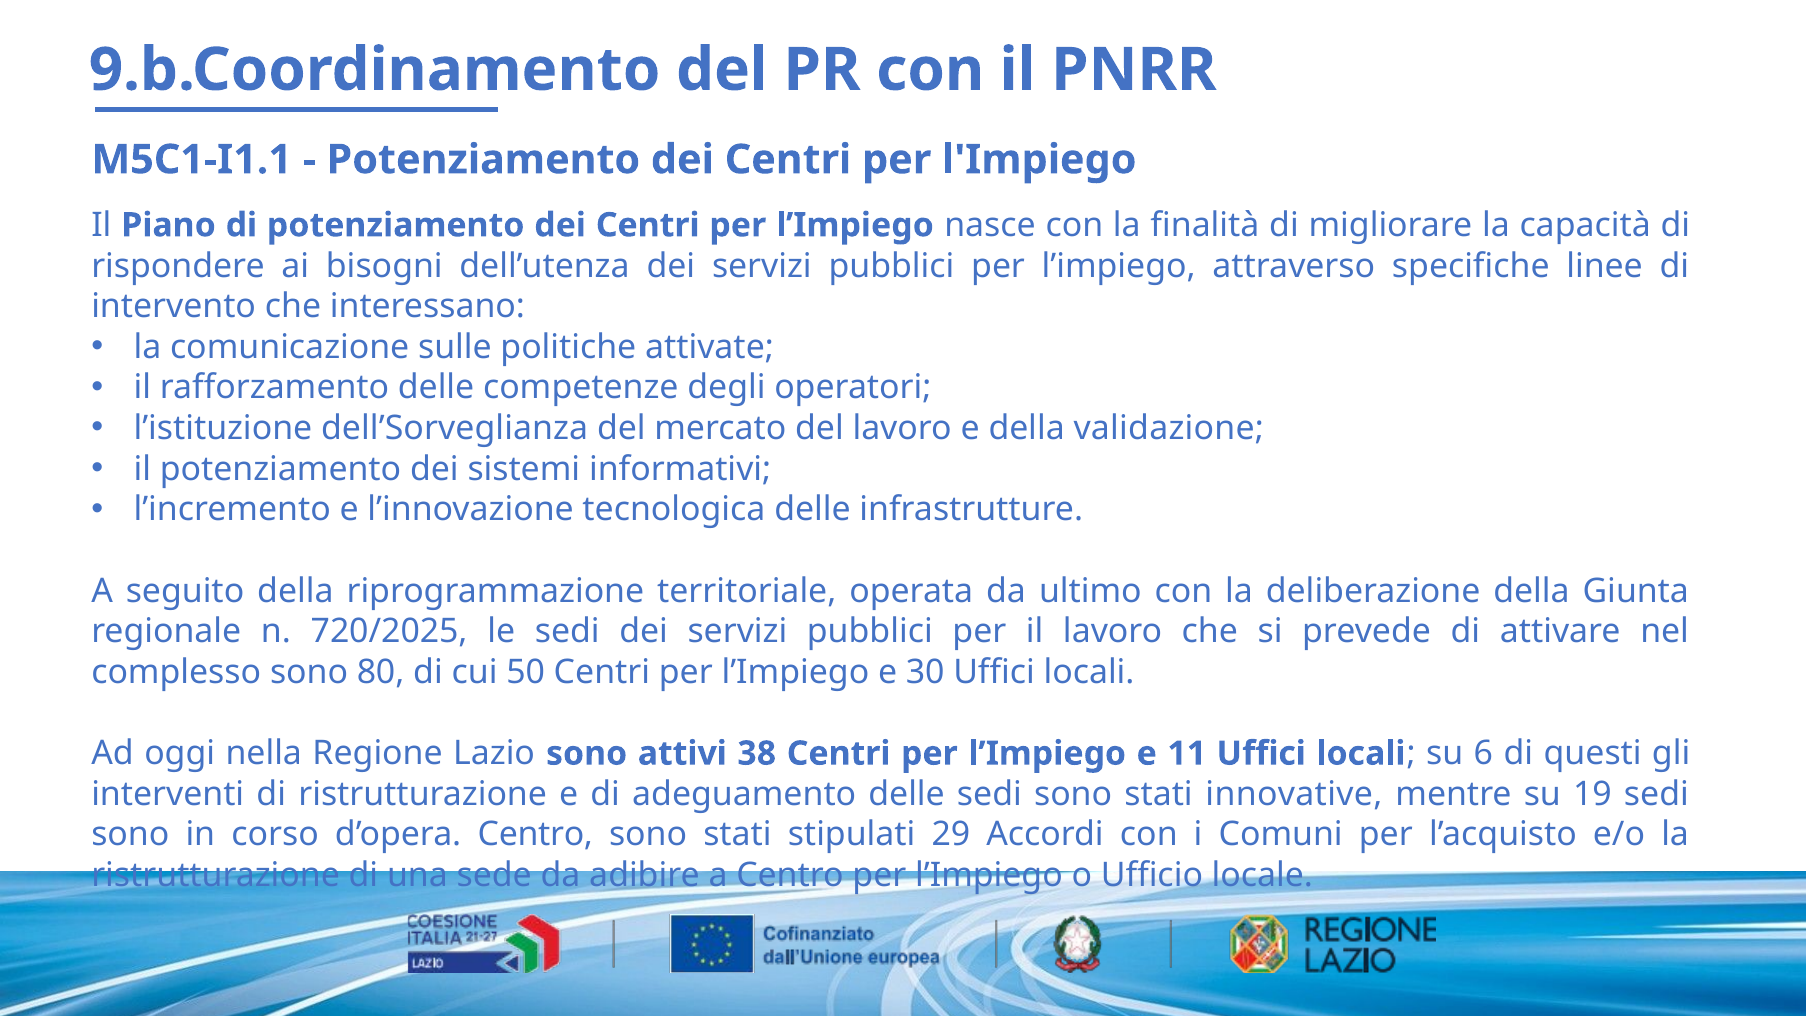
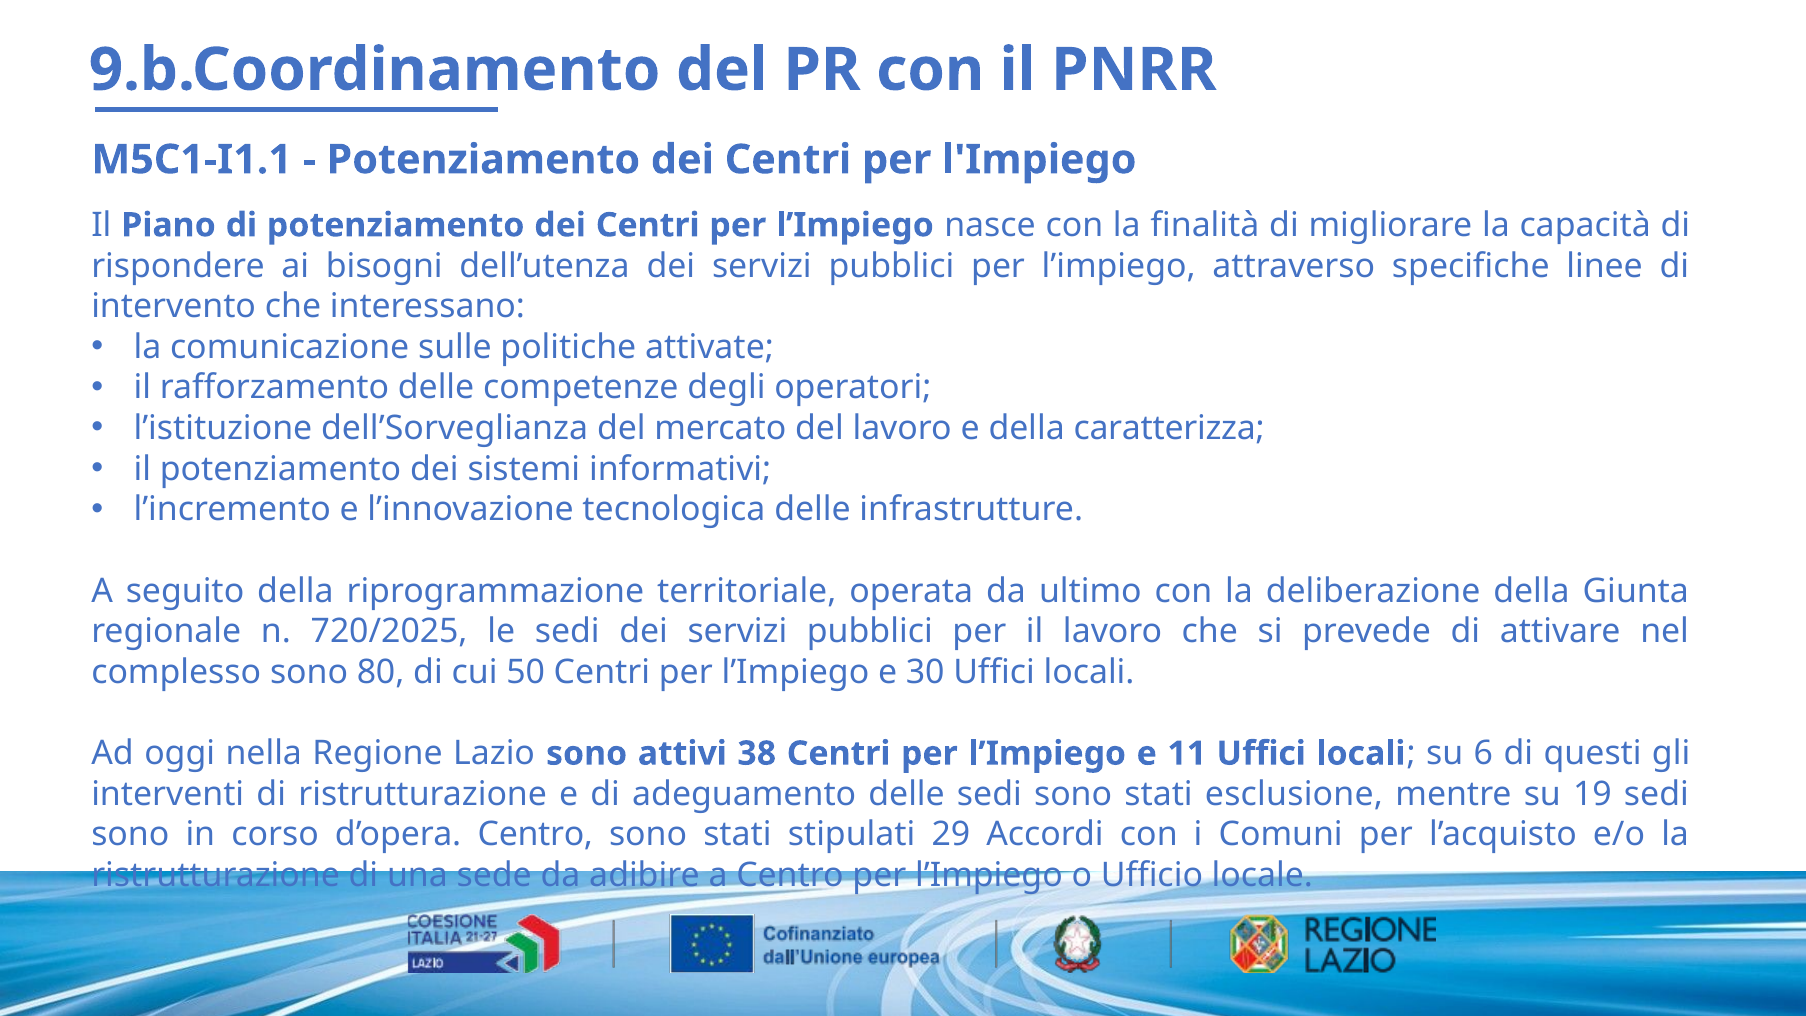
validazione: validazione -> caratterizza (1169, 428)
innovative: innovative -> esclusione (1294, 794)
